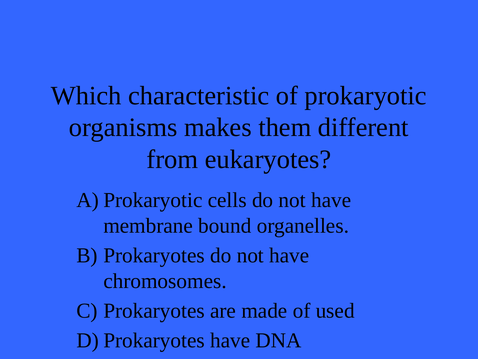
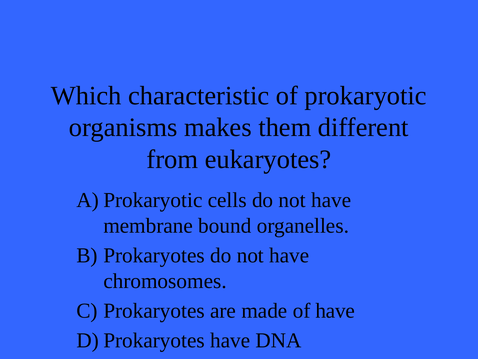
of used: used -> have (335, 310)
